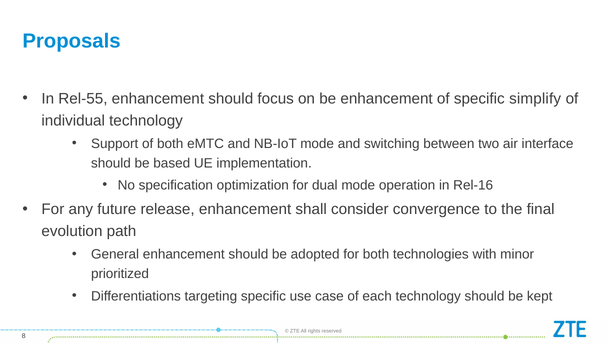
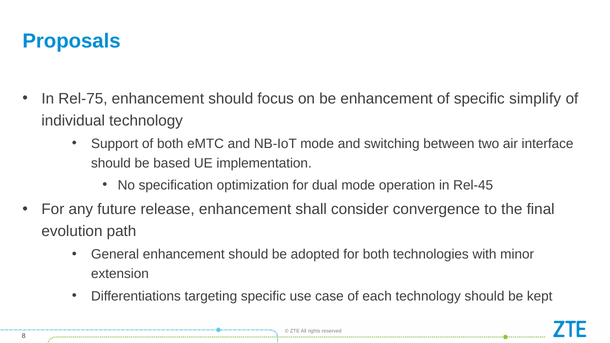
Rel-55: Rel-55 -> Rel-75 (83, 99)
Rel-16: Rel-16 -> Rel-45 (473, 185)
prioritized: prioritized -> extension (120, 274)
